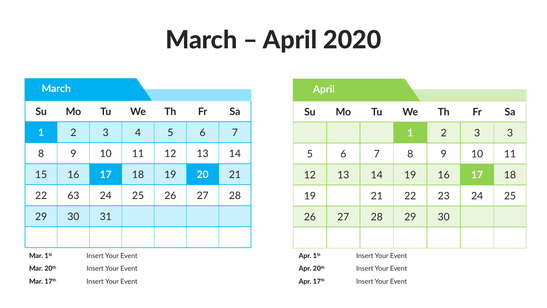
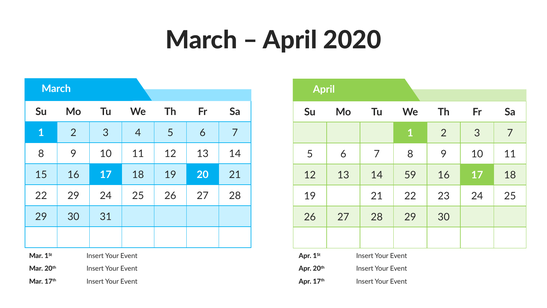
3 3: 3 -> 7 (510, 133)
14 19: 19 -> 59 (410, 175)
22 63: 63 -> 29 (73, 196)
